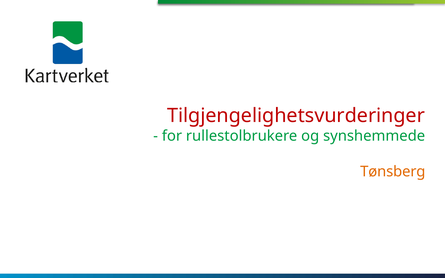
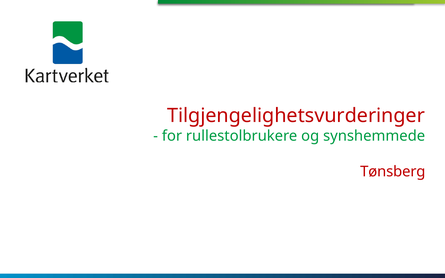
Tønsberg colour: orange -> red (393, 172)
